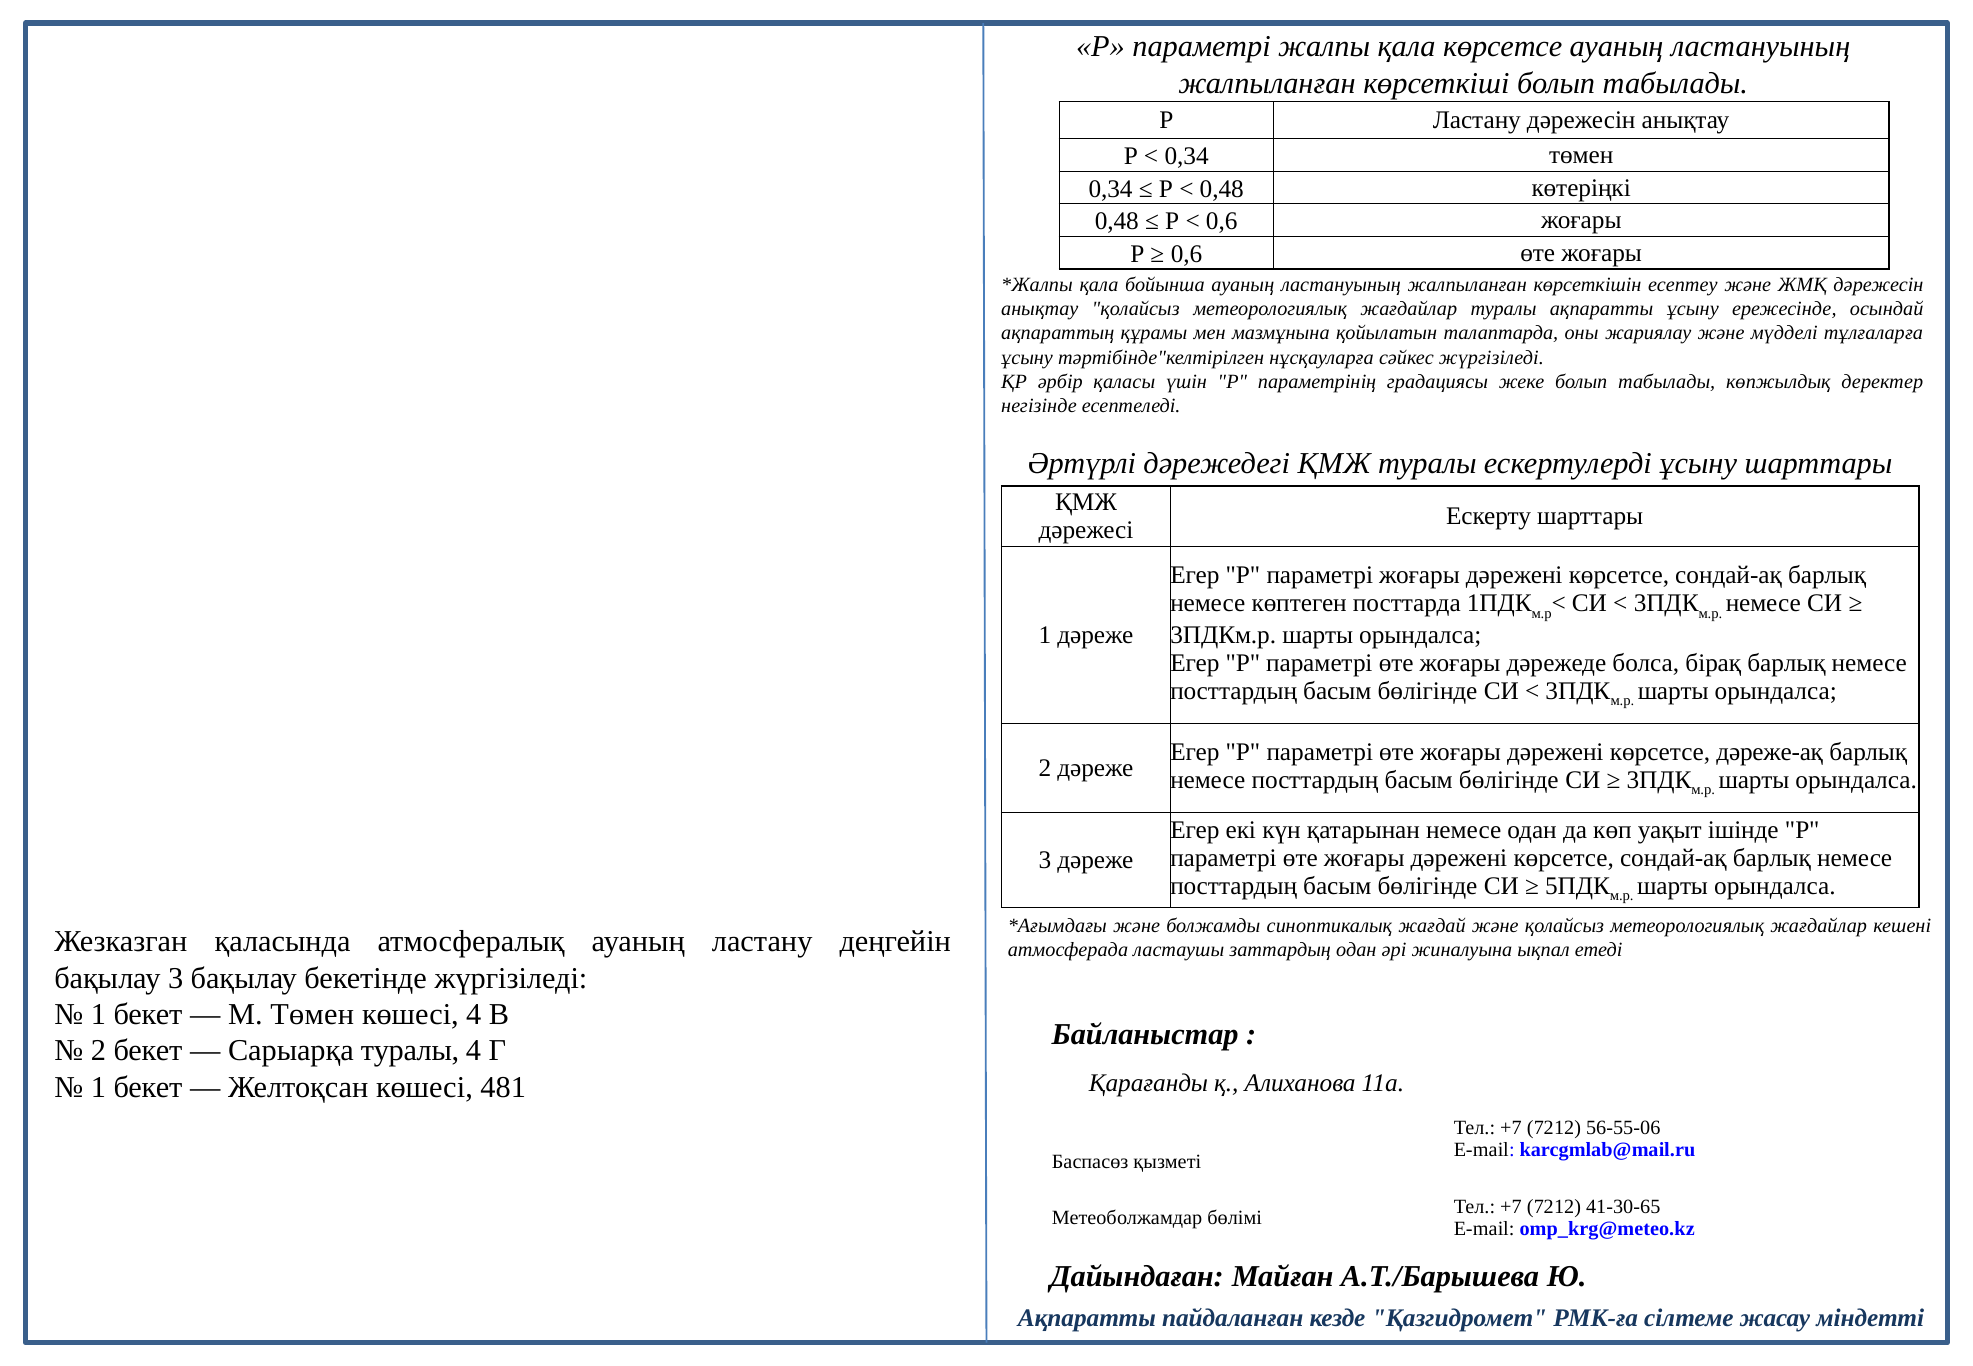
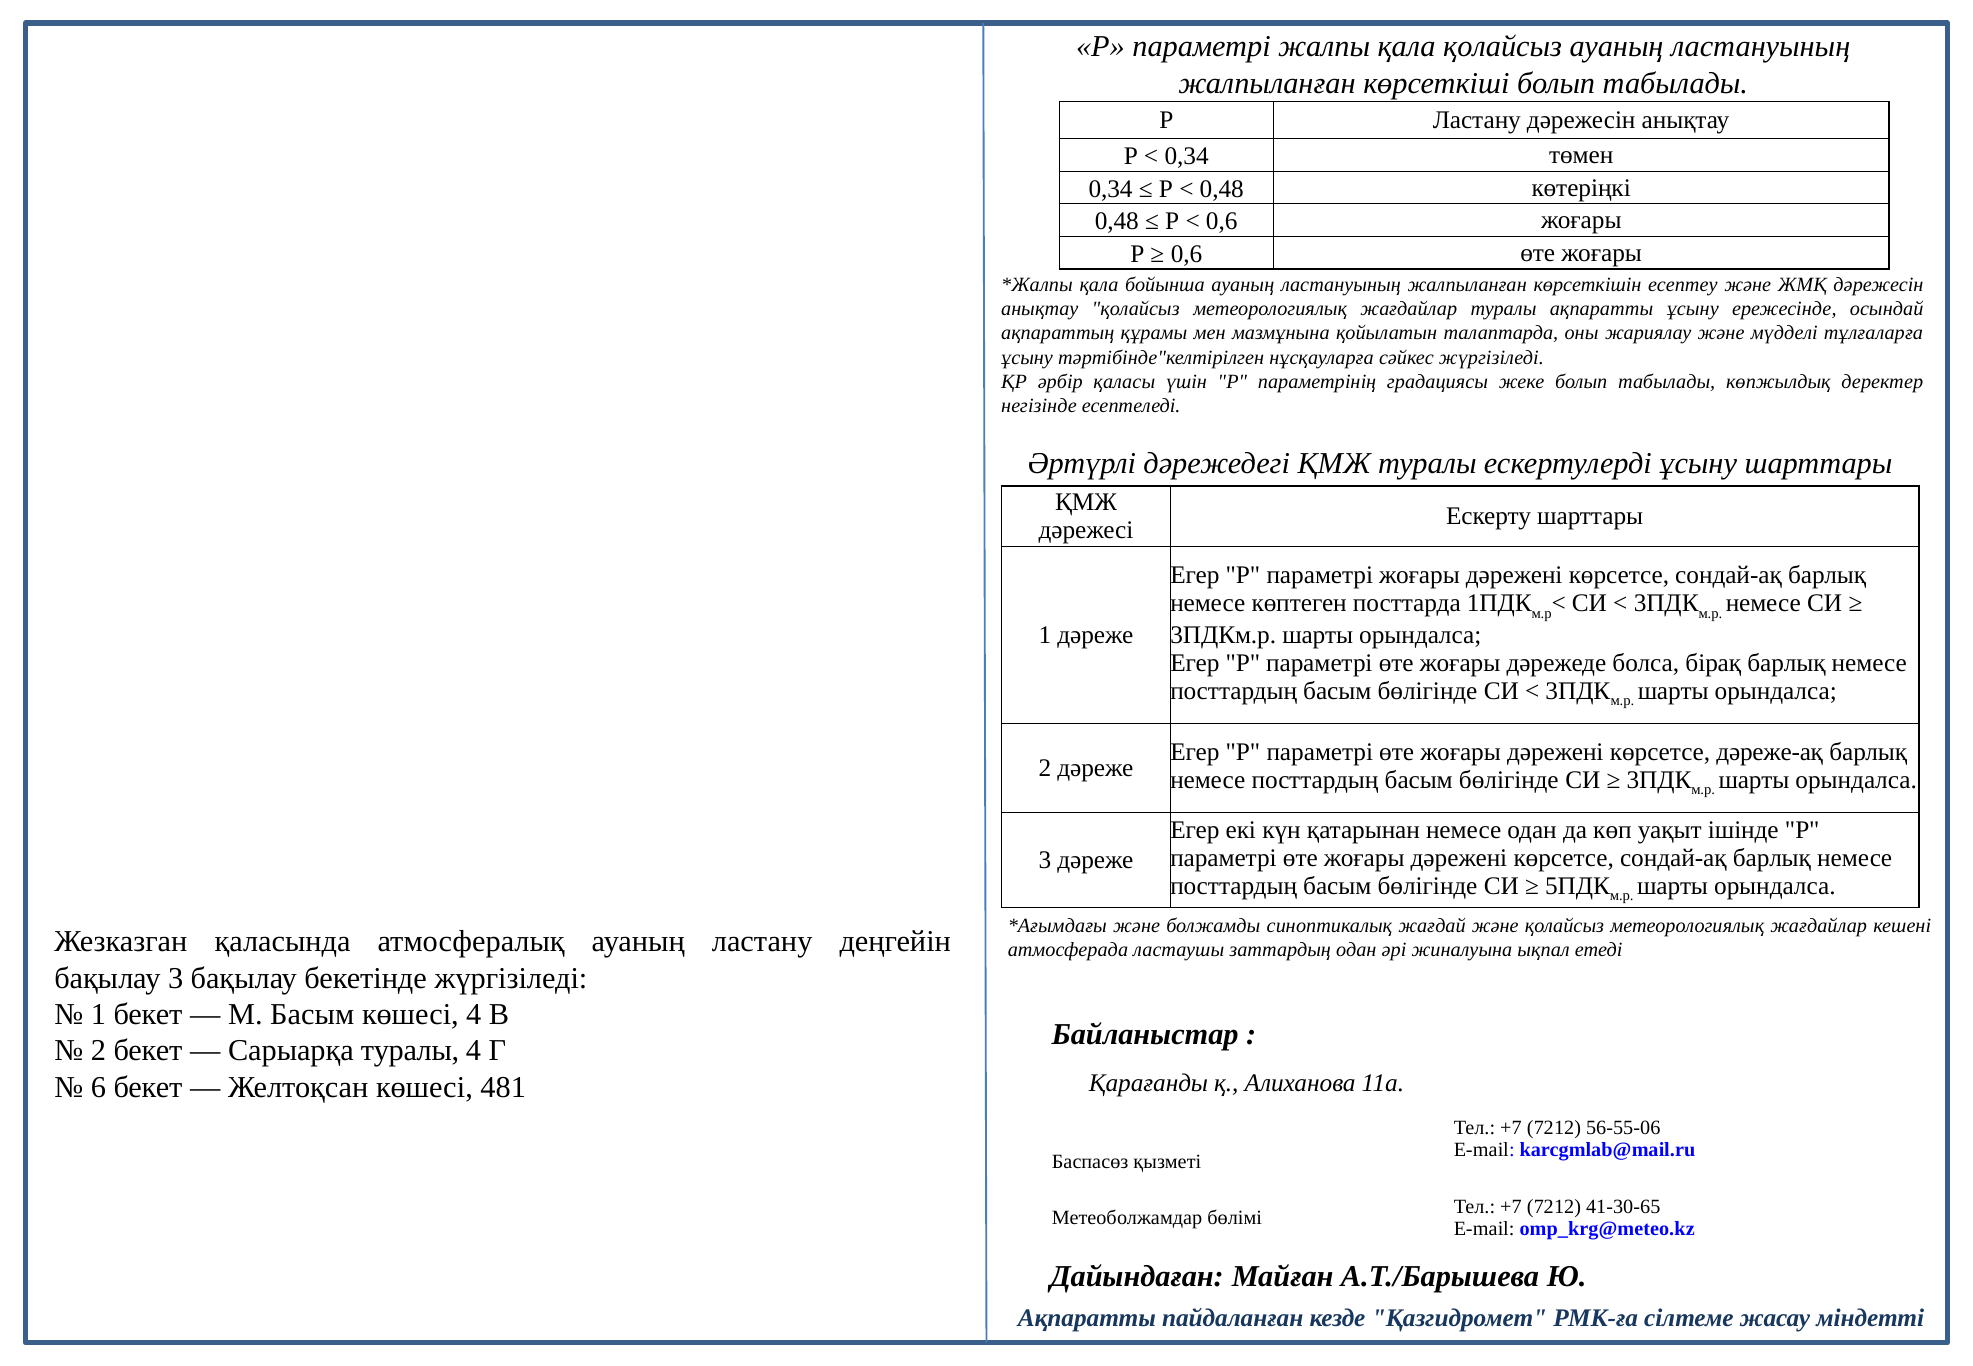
қала көрсетсе: көрсетсе -> қолайсыз (1503, 47)
М Төмен: Төмен -> Басым (312, 1014)
1: 1 -> 6 (98, 1087)
